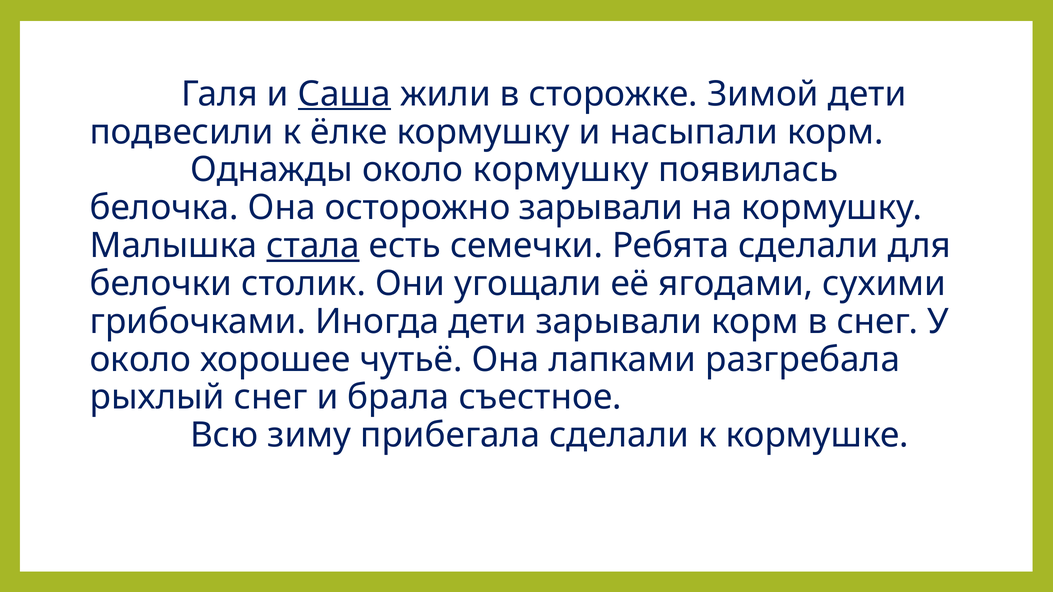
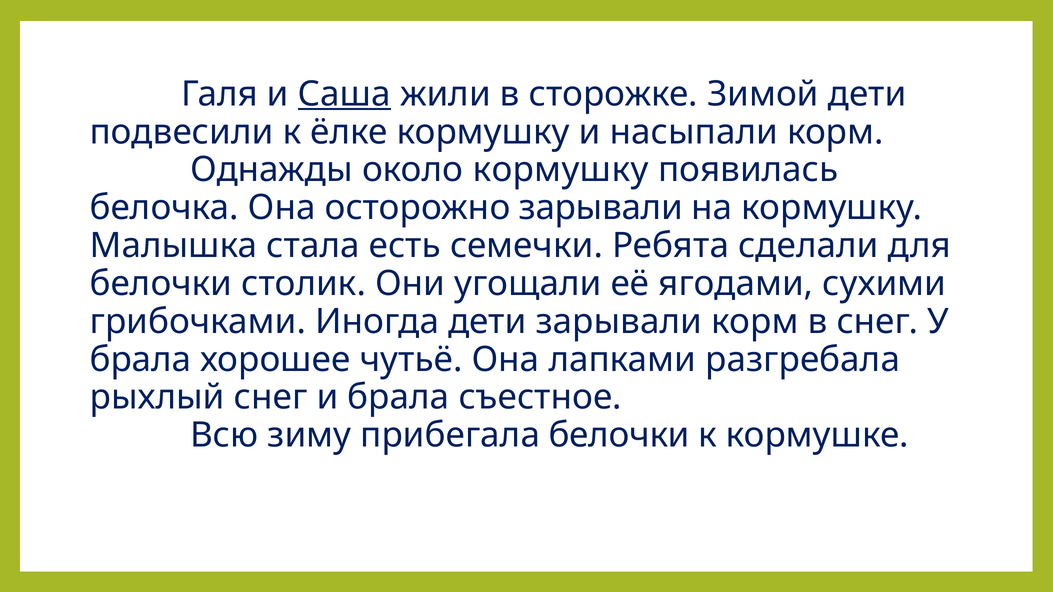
стала underline: present -> none (313, 246)
около: около -> брала (140, 360)
прибегала сделали: сделали -> белочки (619, 435)
